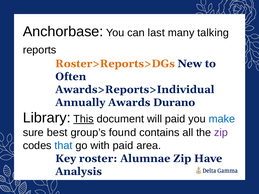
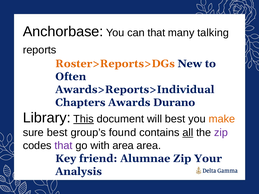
can last: last -> that (156, 33)
Annually: Annually -> Chapters (80, 103)
will paid: paid -> best (175, 119)
make colour: blue -> orange (222, 119)
all underline: none -> present (188, 133)
that colour: blue -> purple (64, 146)
with paid: paid -> area (123, 146)
roster: roster -> friend (98, 159)
Have: Have -> Your (208, 159)
